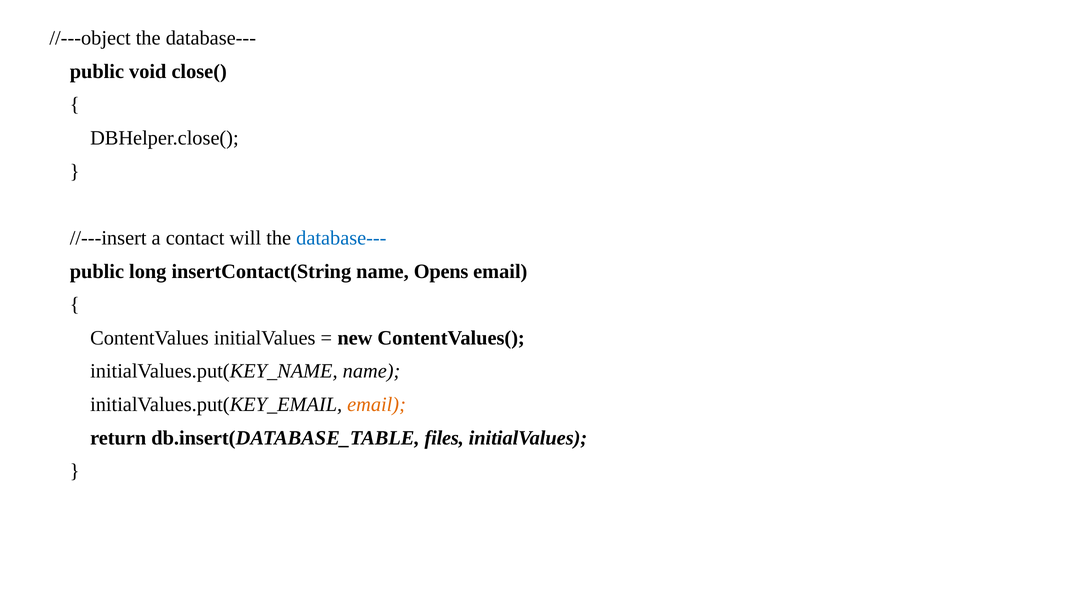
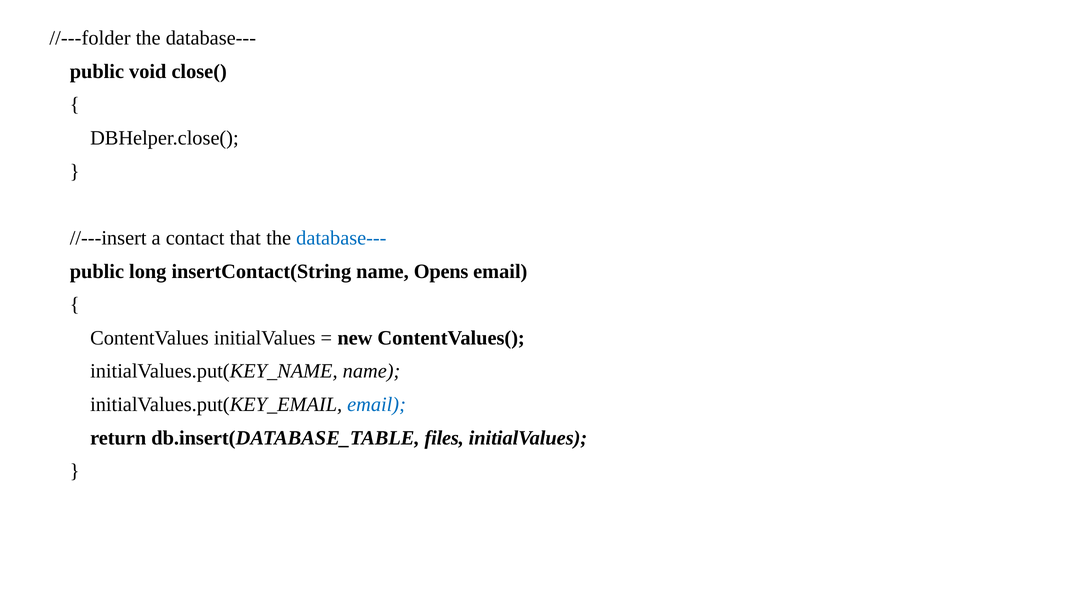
//---object: //---object -> //---folder (90, 38)
will: will -> that (245, 238)
email colour: orange -> blue (377, 405)
